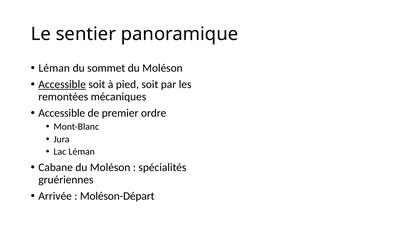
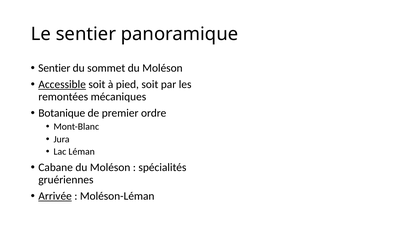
Léman: Léman -> Sentier (54, 68)
Accessible: Accessible -> Botanique (62, 113)
Arrivée underline: none -> present (55, 196)
Moléson-Départ: Moléson-Départ -> Moléson-Léman (117, 196)
